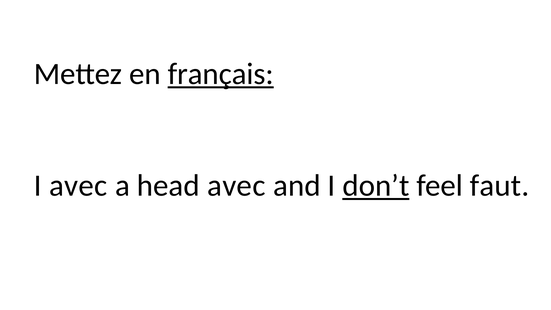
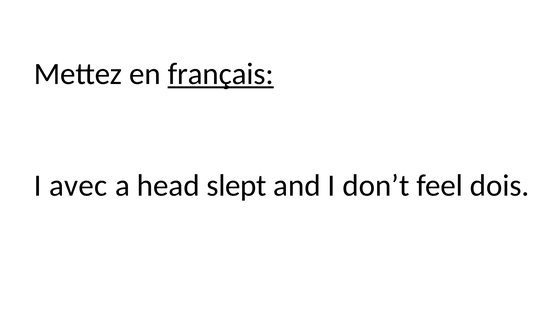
head avec: avec -> slept (237, 186)
don’t underline: present -> none (376, 186)
faut: faut -> dois (500, 186)
